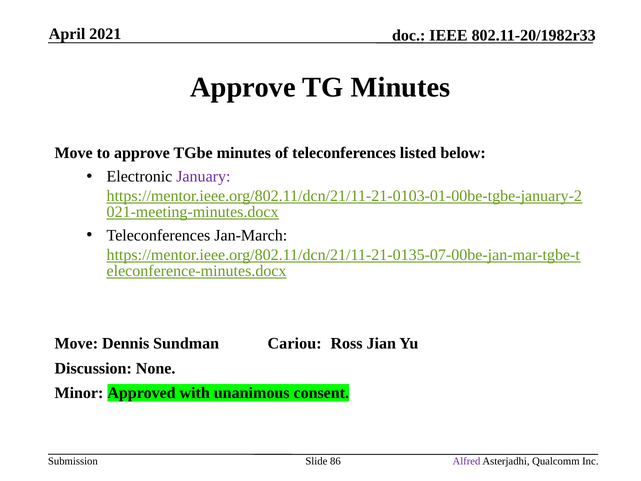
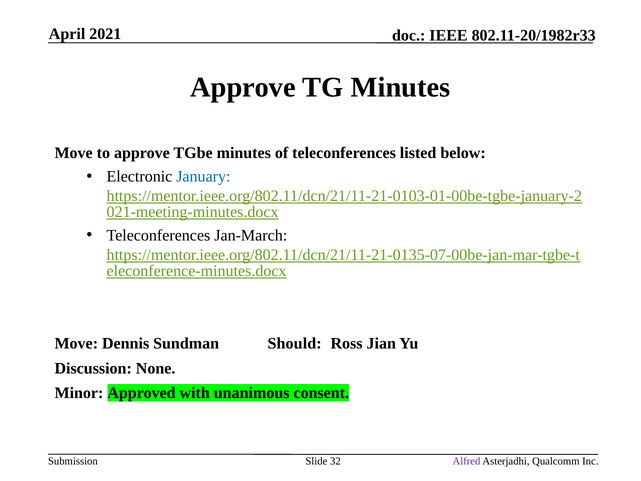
January colour: purple -> blue (203, 177)
Cariou: Cariou -> Should (295, 344)
86: 86 -> 32 (335, 461)
